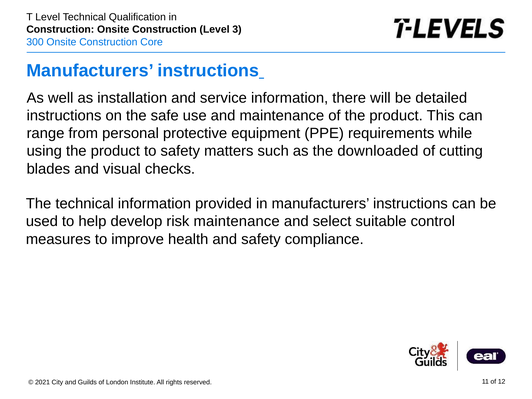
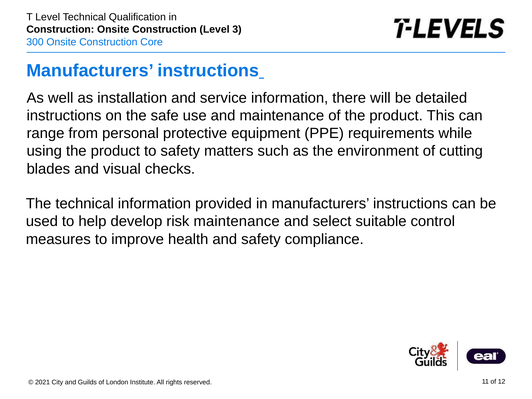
downloaded: downloaded -> environment (378, 151)
